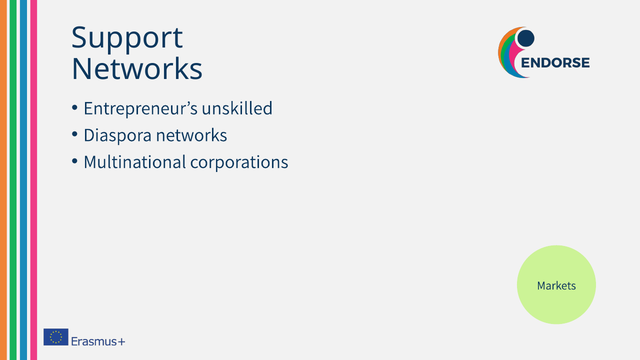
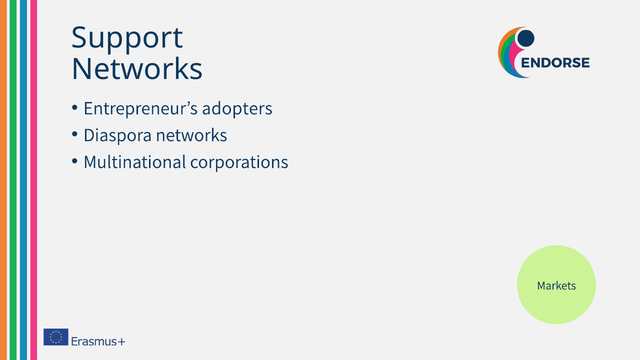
unskilled: unskilled -> adopters (237, 108)
